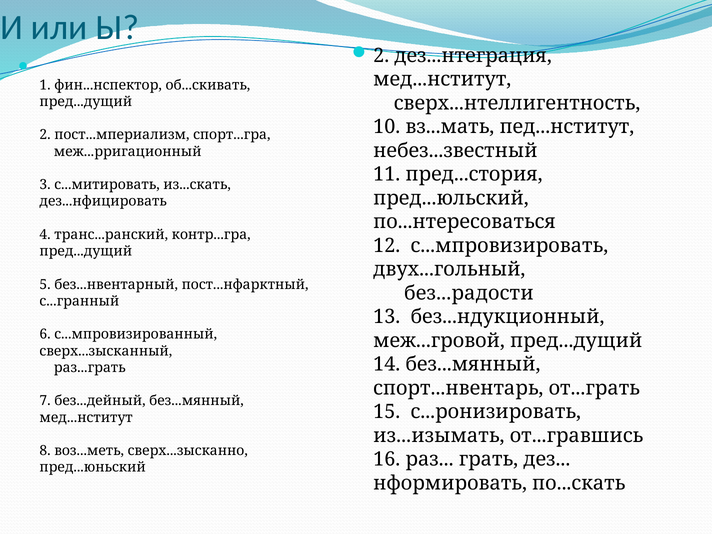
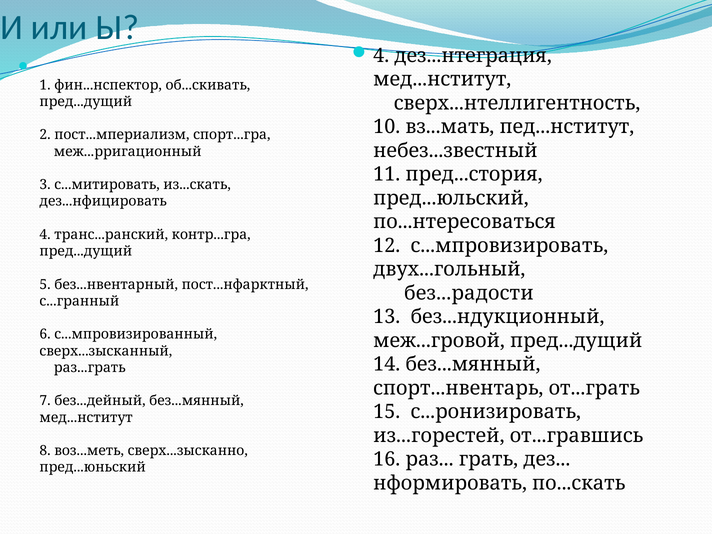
2: 2 -> 4 (381, 56)
из...изымать: из...изымать -> из...горестей (439, 436)
